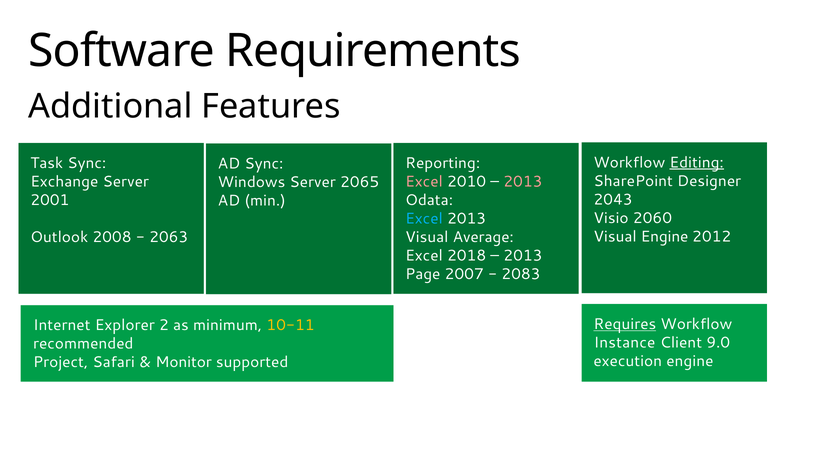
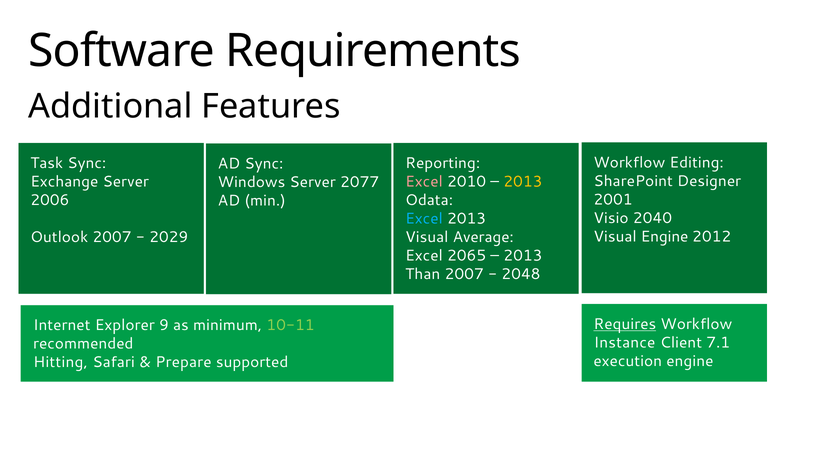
Editing underline: present -> none (697, 163)
2013 colour: pink -> yellow (523, 182)
2065: 2065 -> 2077 (360, 182)
2043: 2043 -> 2001 (613, 200)
2001: 2001 -> 2006 (50, 200)
2060: 2060 -> 2040 (652, 218)
Outlook 2008: 2008 -> 2007 (112, 237)
2063: 2063 -> 2029 (169, 237)
2018: 2018 -> 2065 (467, 256)
Page: Page -> Than (423, 275)
2083: 2083 -> 2048 (521, 275)
2: 2 -> 9 (164, 326)
10-11 colour: yellow -> light green (290, 326)
9.0: 9.0 -> 7.1 (718, 343)
Project: Project -> Hitting (61, 363)
Monitor: Monitor -> Prepare (184, 363)
